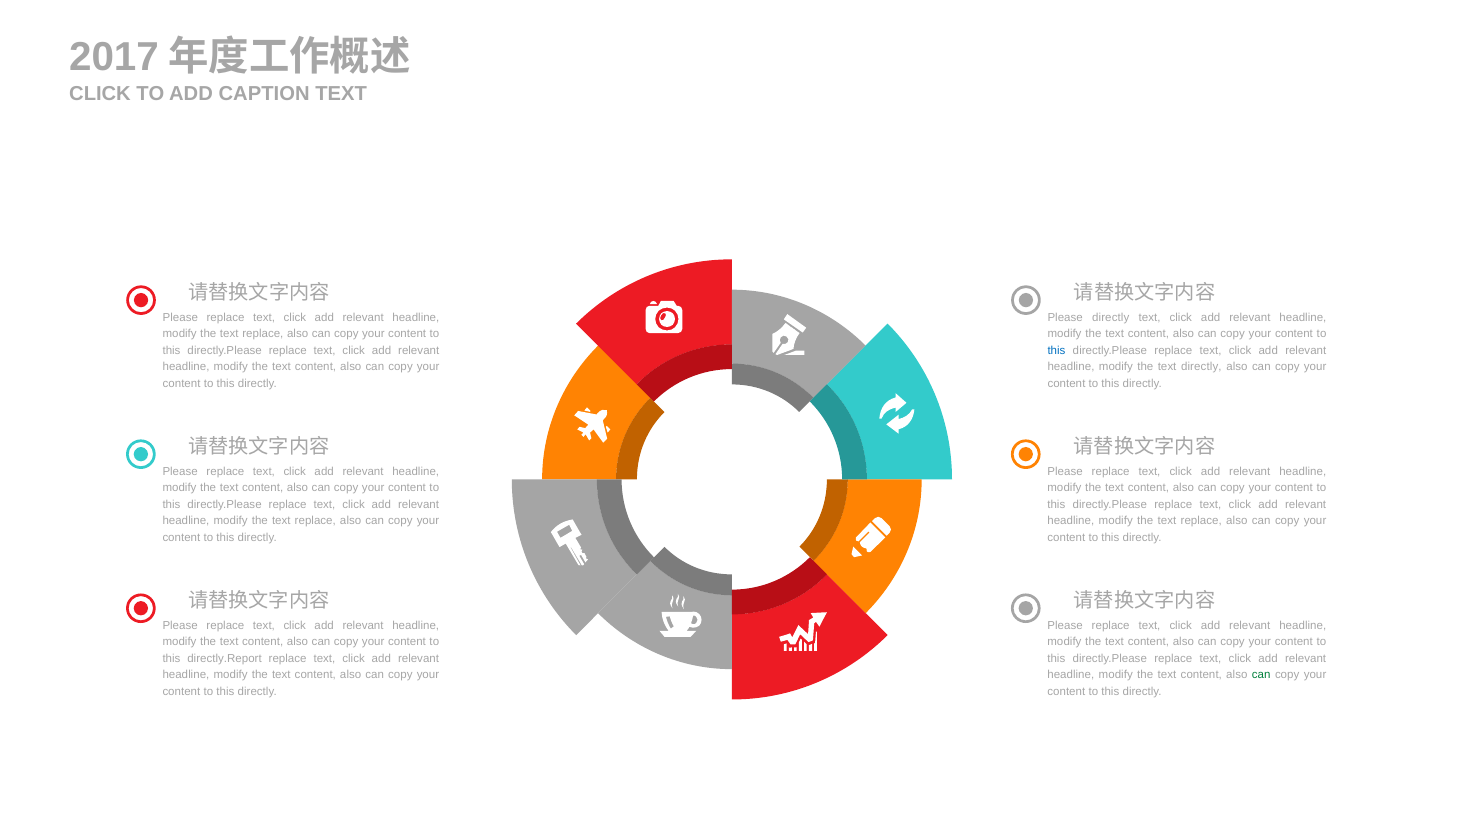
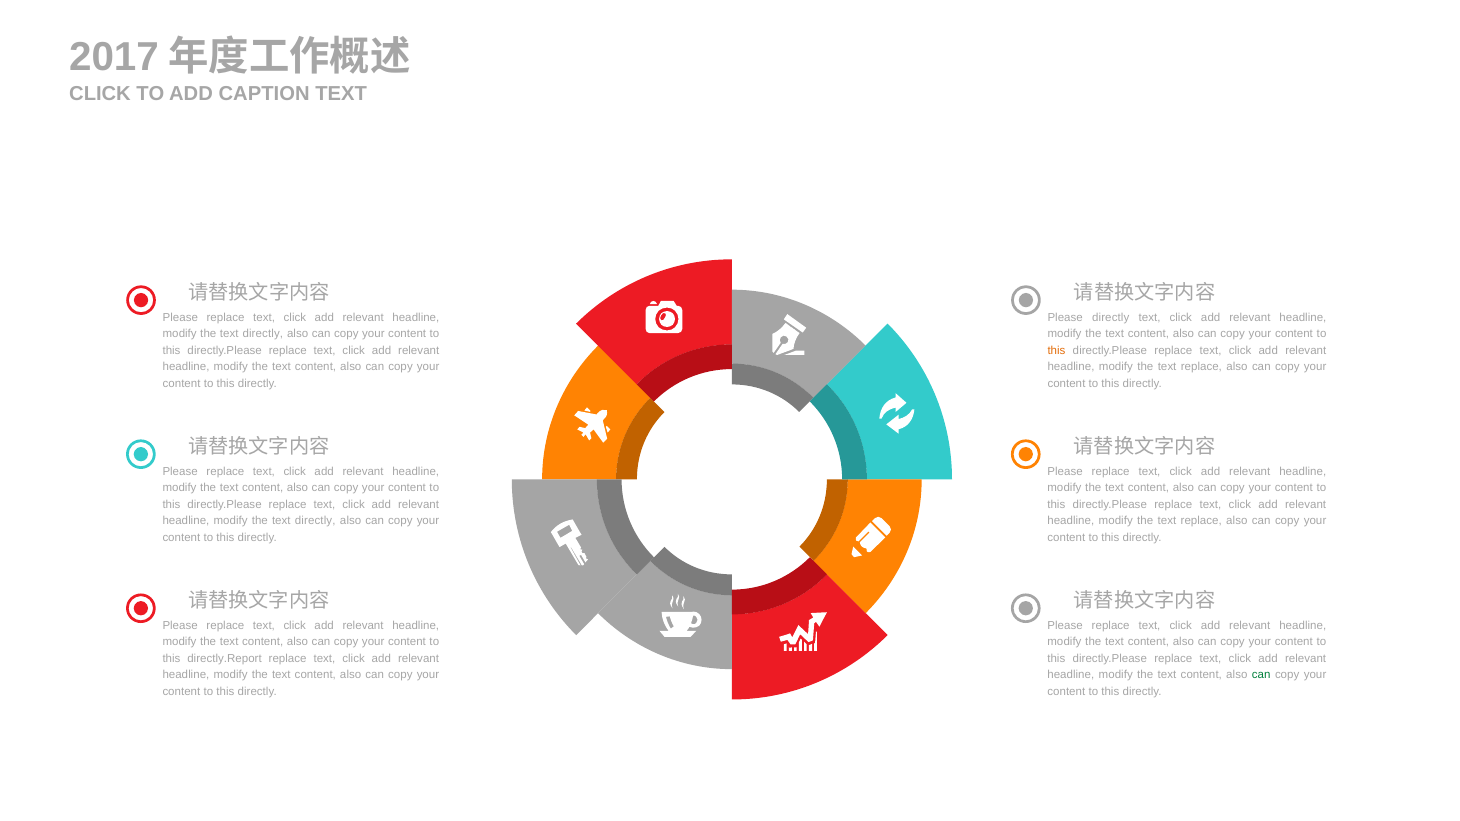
replace: replace -> directly (263, 334)
this colour: blue -> orange (1057, 350)
directly: directly -> replace (1201, 367)
replace: replace -> directly (315, 521)
